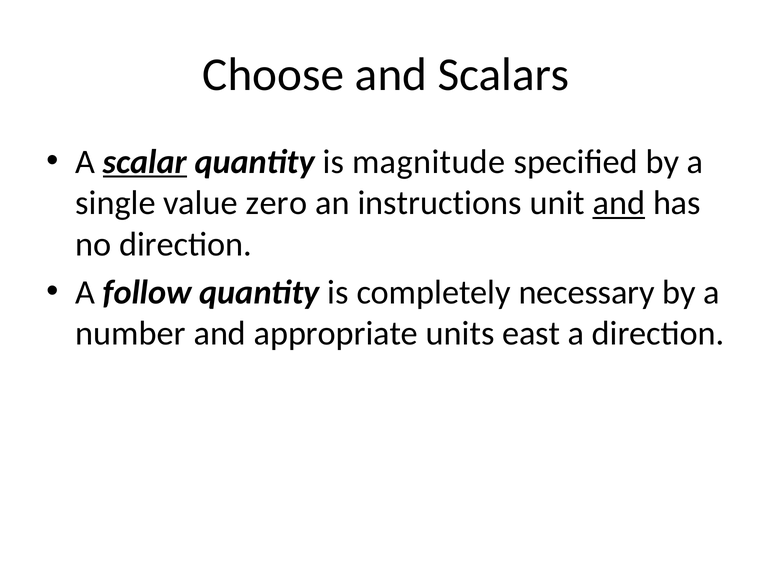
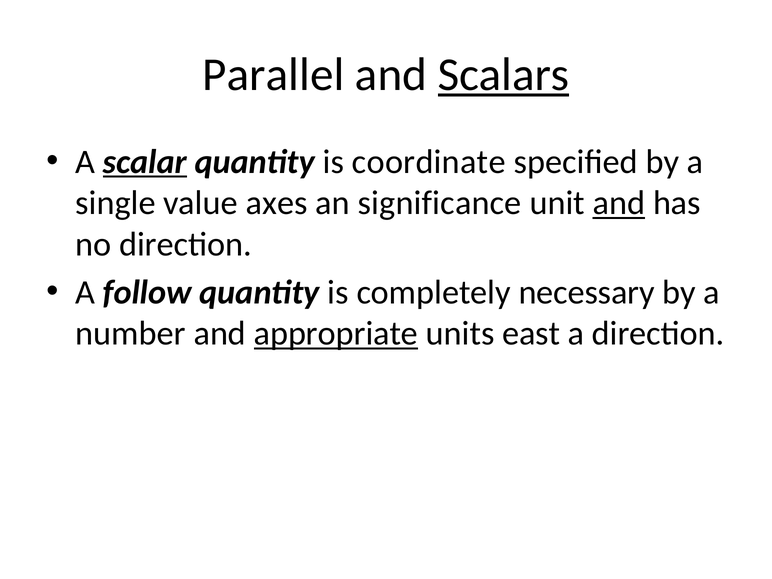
Choose: Choose -> Parallel (273, 75)
Scalars underline: none -> present (503, 75)
magnitude: magnitude -> coordinate (429, 162)
zero: zero -> axes (277, 203)
instructions: instructions -> significance (440, 203)
appropriate underline: none -> present (336, 334)
